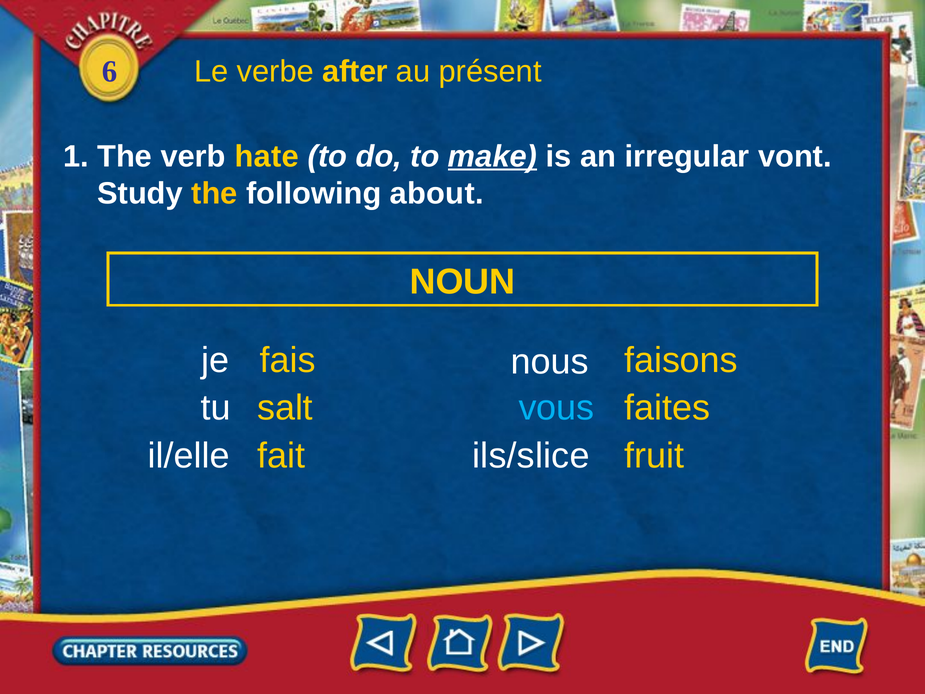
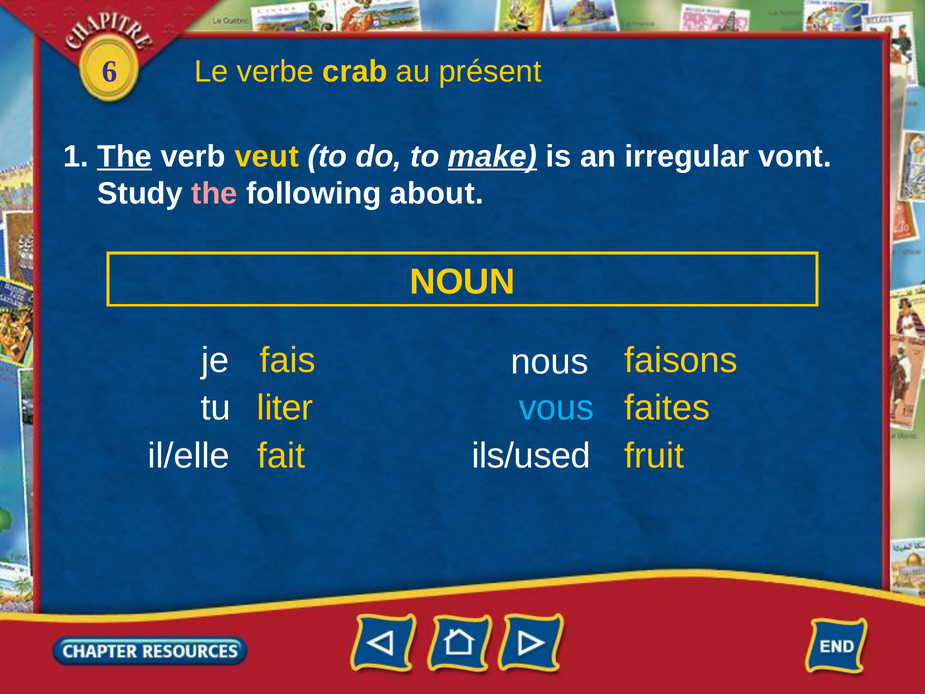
after: after -> crab (355, 72)
The underline: none -> present (125, 156)
hate: hate -> veut (267, 156)
the colour: yellow -> pink (214, 193)
salt: salt -> liter (285, 408)
ils/slice: ils/slice -> ils/used (531, 455)
